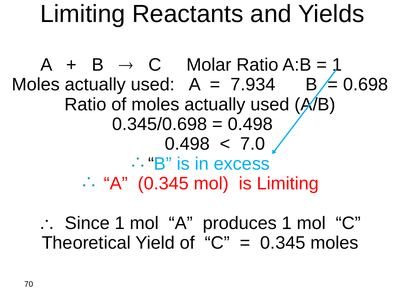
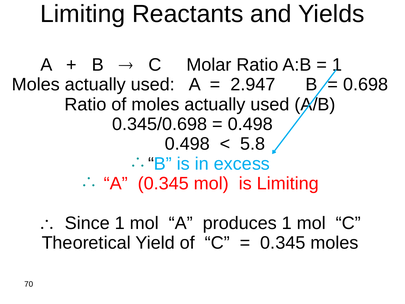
7.934: 7.934 -> 2.947 (253, 85)
7.0: 7.0 -> 5.8 (253, 144)
